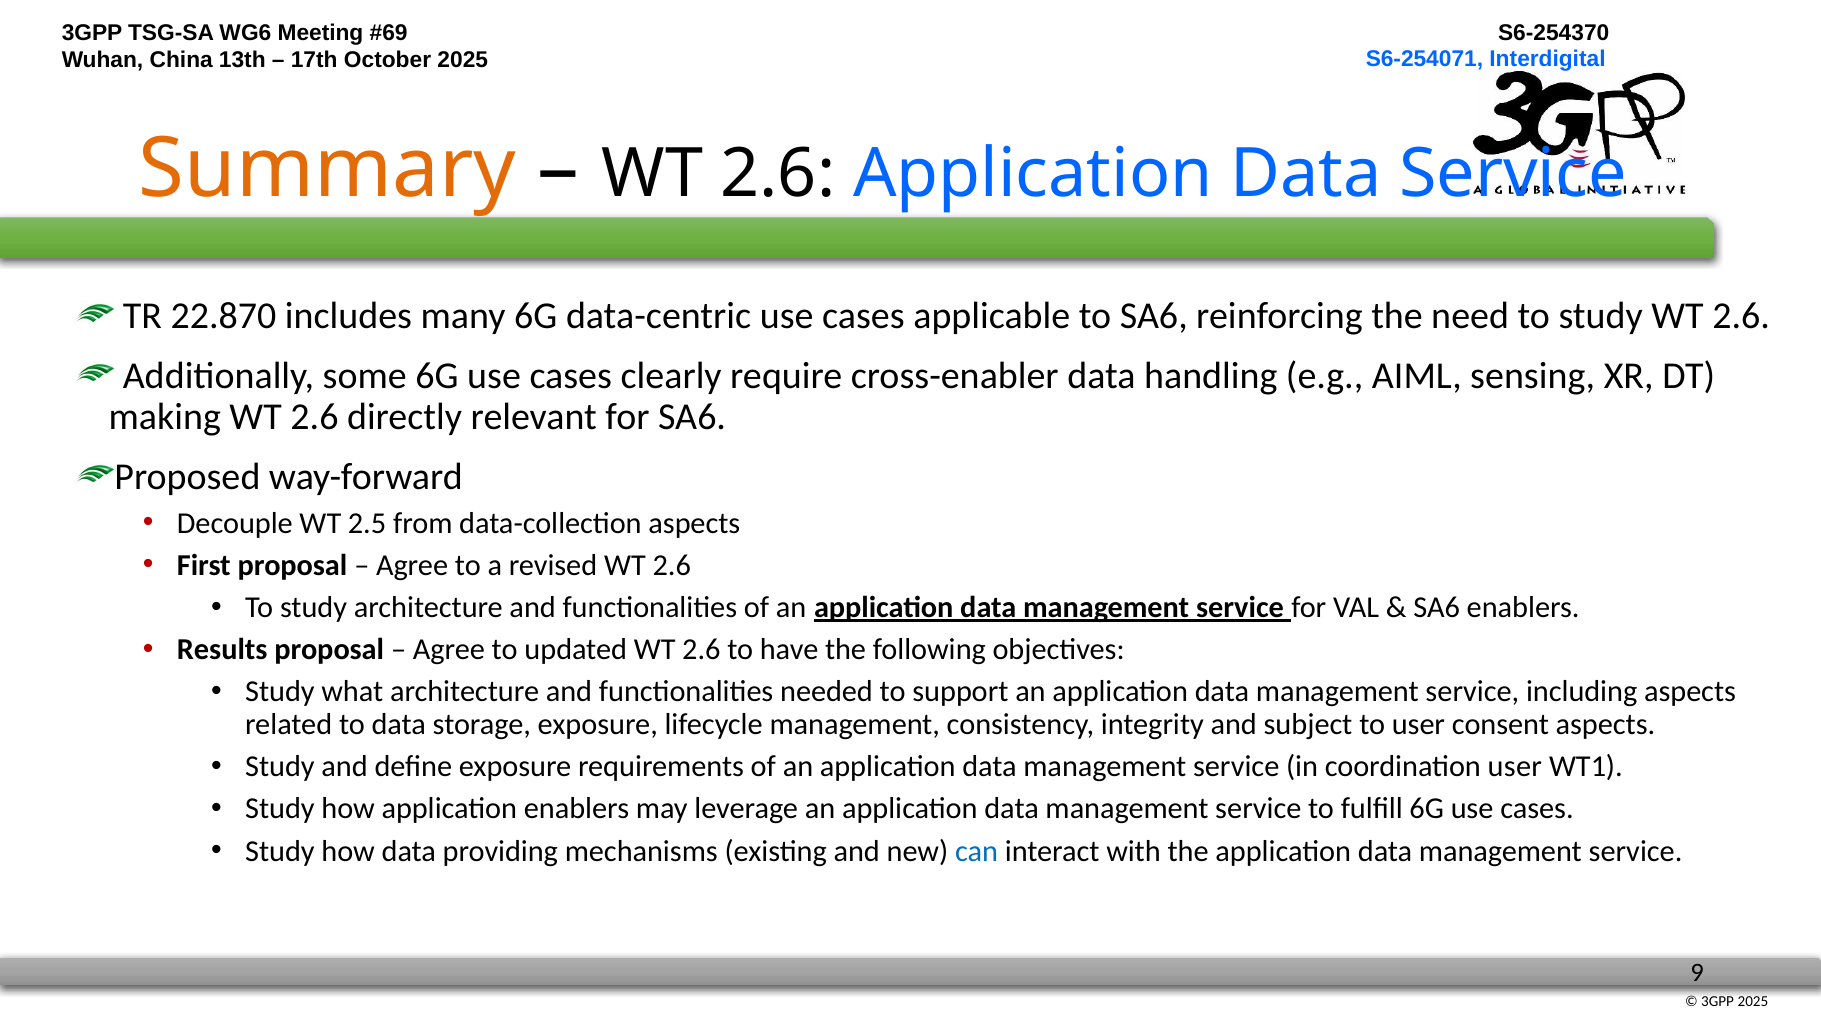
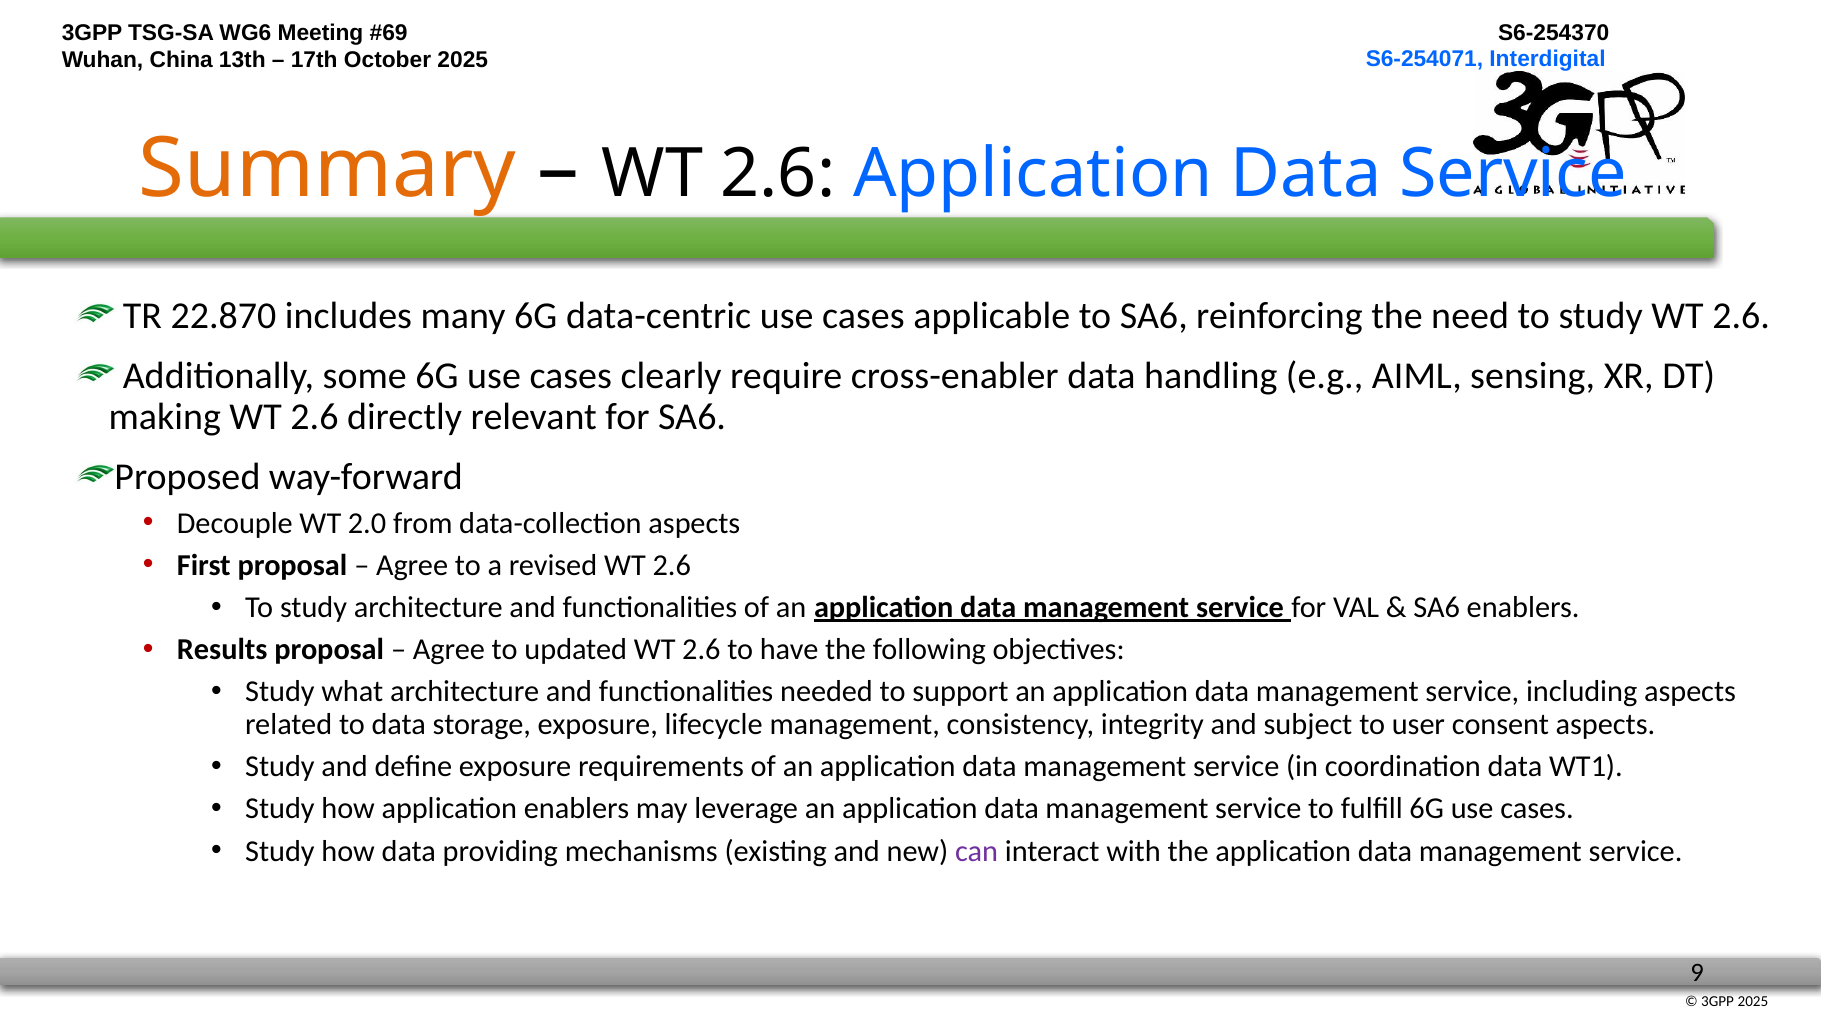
2.5: 2.5 -> 2.0 (367, 523)
coordination user: user -> data (1515, 767)
can colour: blue -> purple (977, 851)
